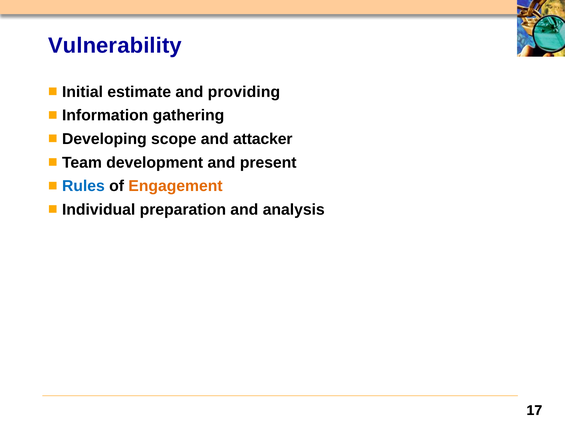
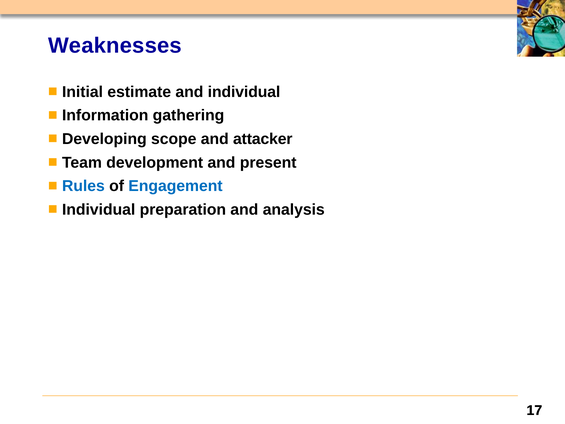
Vulnerability: Vulnerability -> Weaknesses (115, 45)
and providing: providing -> individual (244, 92)
Engagement colour: orange -> blue (175, 186)
